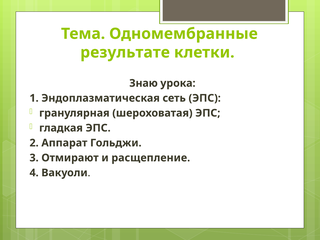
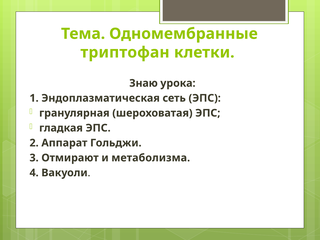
результате: результате -> триптофан (125, 52)
расщепление: расщепление -> метаболизма (151, 158)
